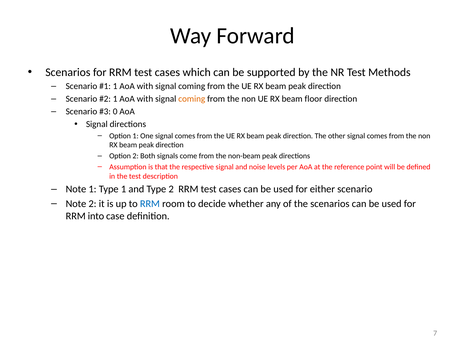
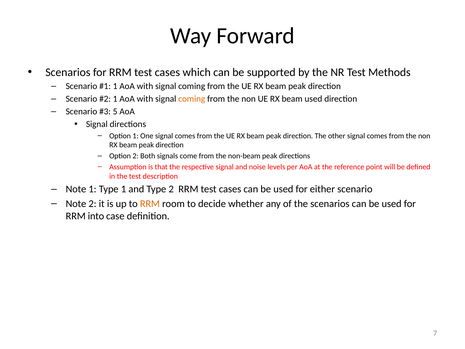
beam floor: floor -> used (313, 99)
0: 0 -> 5 (115, 111)
RRM colour: blue -> orange (150, 204)
